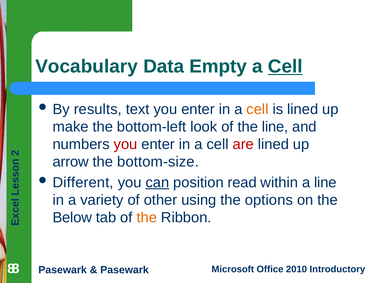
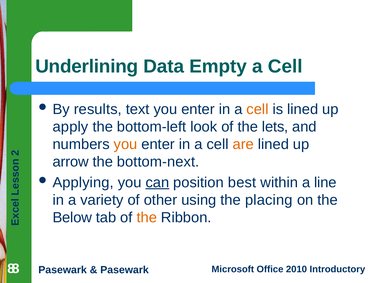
Vocabulary: Vocabulary -> Underlining (87, 67)
Cell underline: present -> none (285, 67)
make: make -> apply (70, 127)
the line: line -> lets (275, 127)
you colour: red -> orange (126, 145)
are colour: red -> orange (243, 145)
bottom-size: bottom-size -> bottom-next (158, 162)
Different: Different -> Applying (83, 183)
read: read -> best (242, 183)
options: options -> placing (269, 200)
